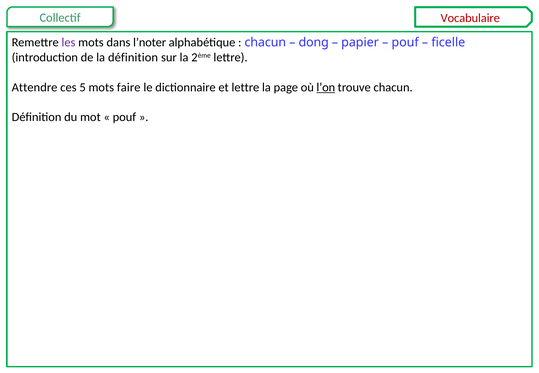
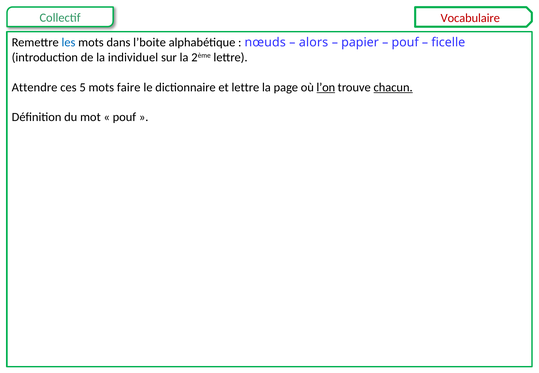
les colour: purple -> blue (68, 43)
l’noter: l’noter -> l’boite (150, 43)
chacun: chacun -> nœuds (265, 43)
dong: dong -> alors (314, 43)
la définition: définition -> individuel (133, 58)
chacun underline: none -> present (393, 87)
